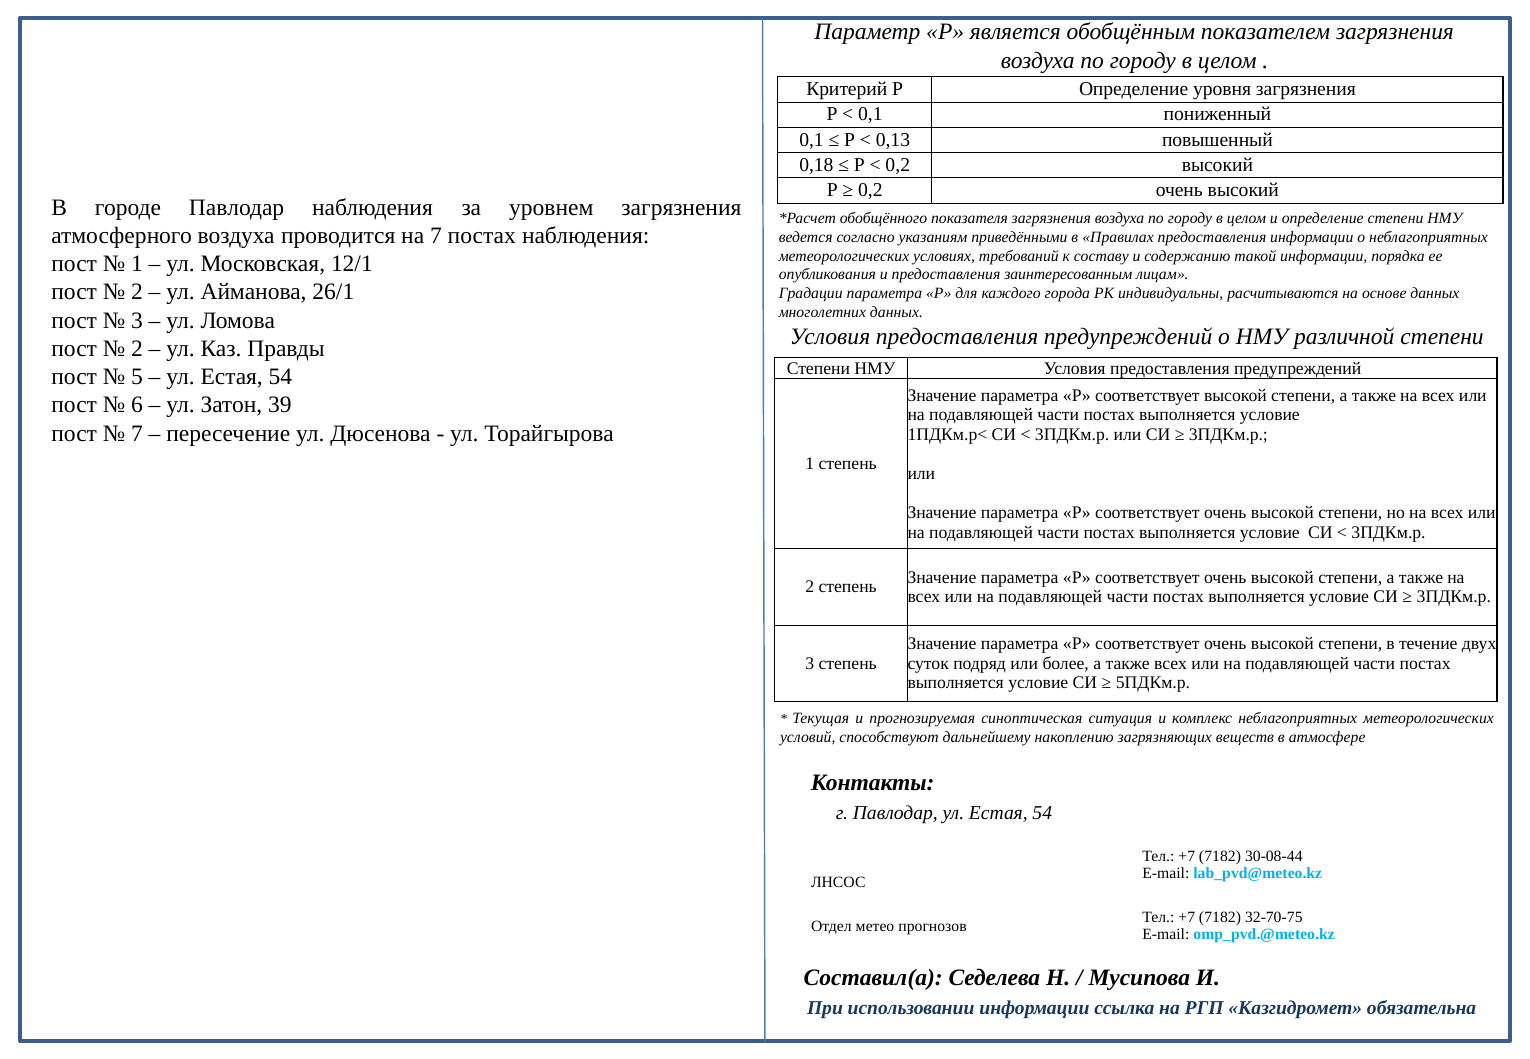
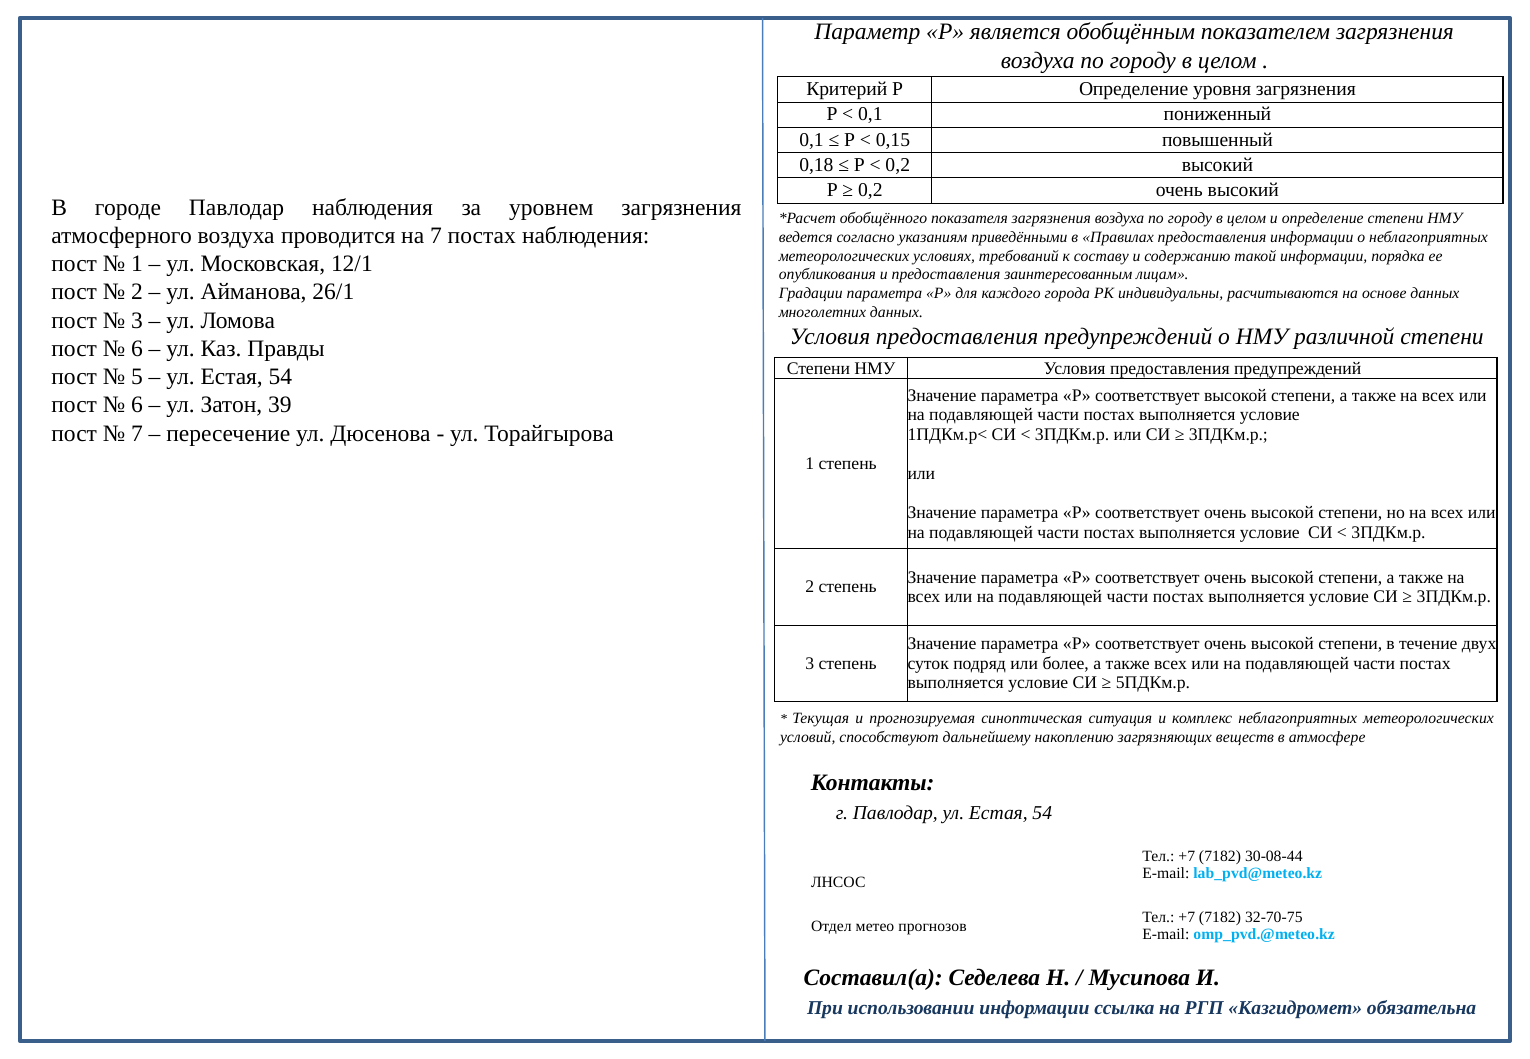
0,13: 0,13 -> 0,15 (893, 140)
2: 2 -> 6 (137, 349)
